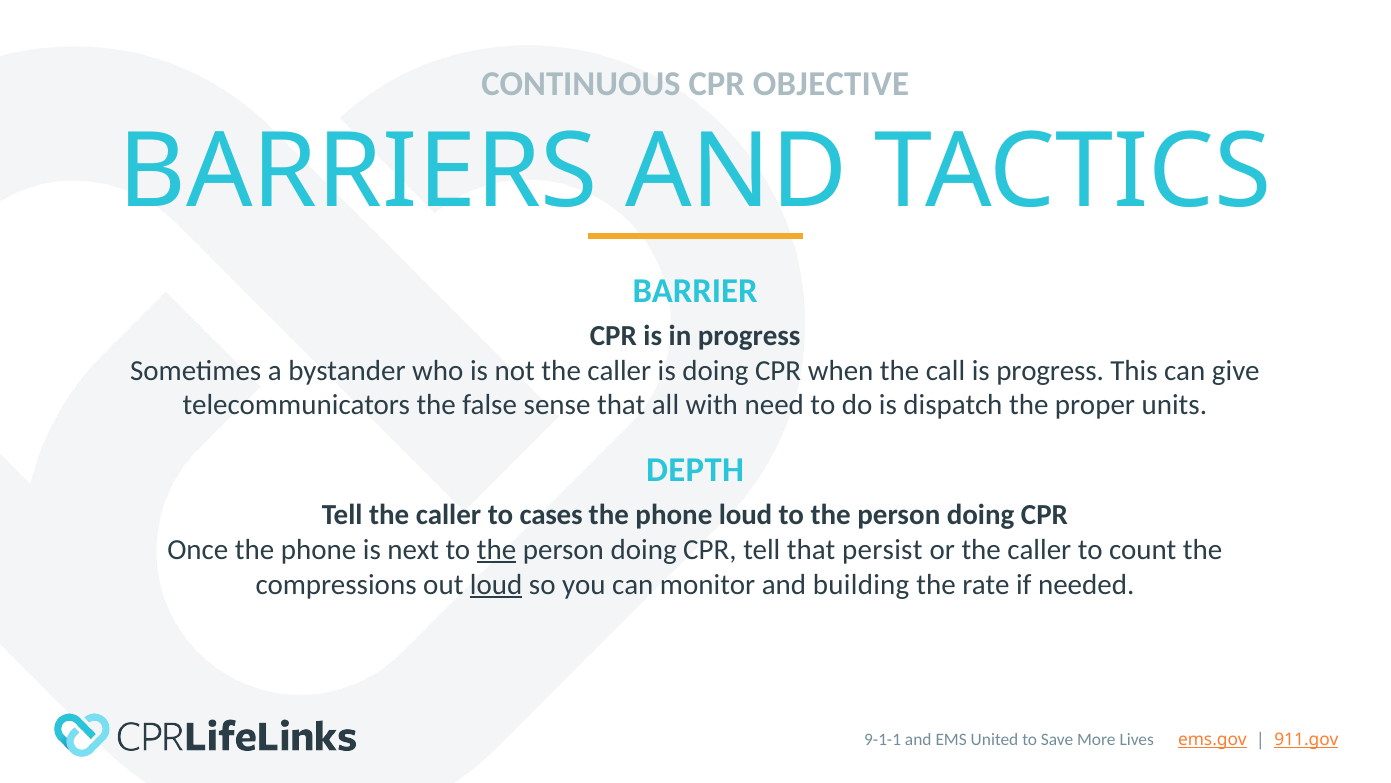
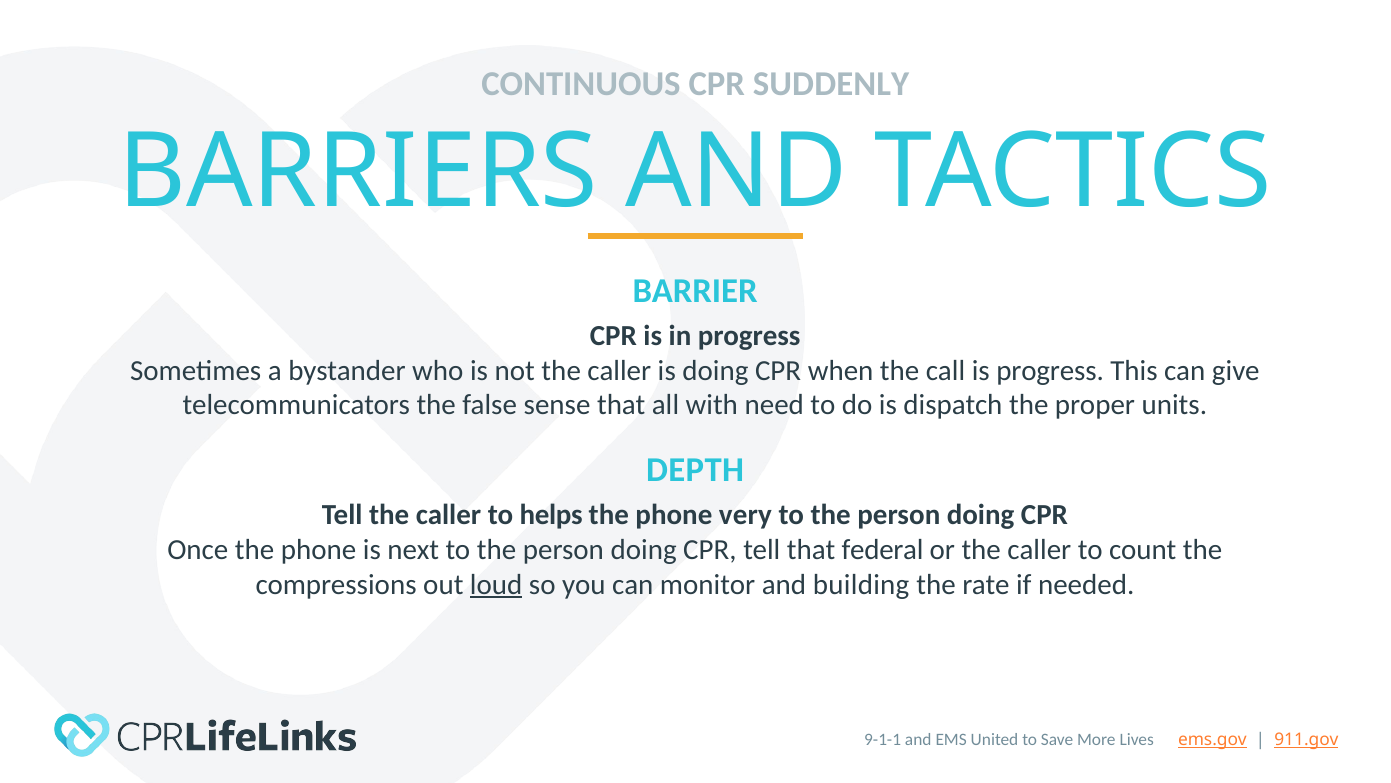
OBJECTIVE: OBJECTIVE -> SUDDENLY (831, 84)
cases: cases -> helps (551, 515)
phone loud: loud -> very (745, 515)
the underline: present -> none (497, 549)
persist: persist -> federal (883, 549)
